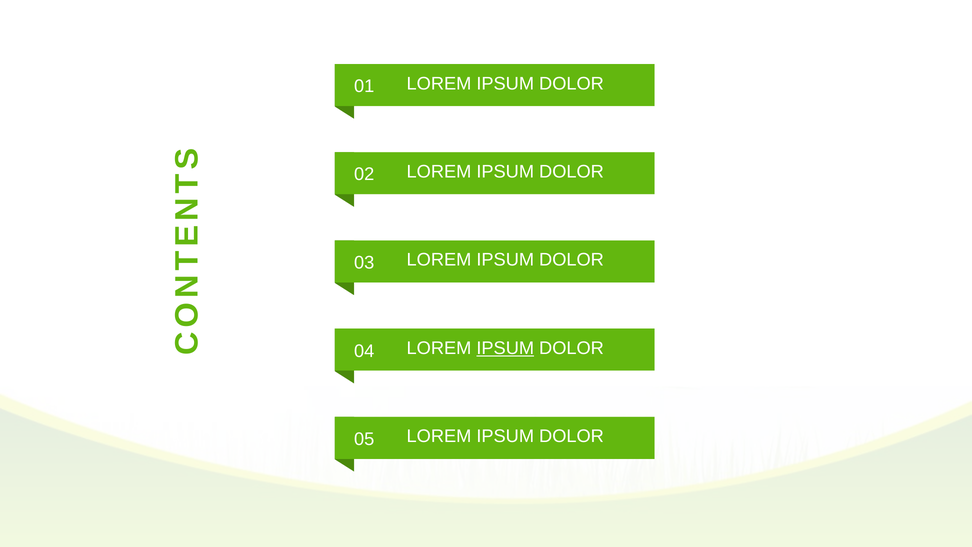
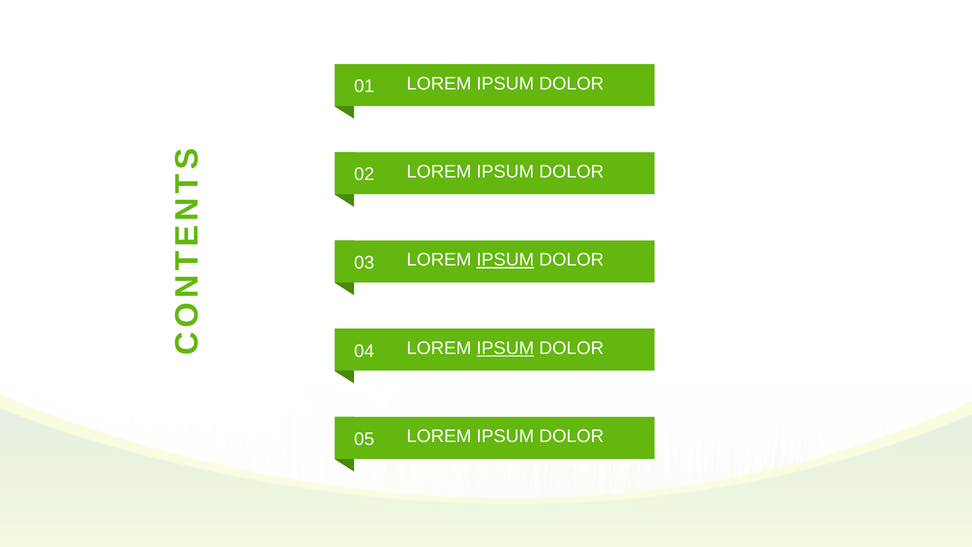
IPSUM underline: none -> present (505, 260)
